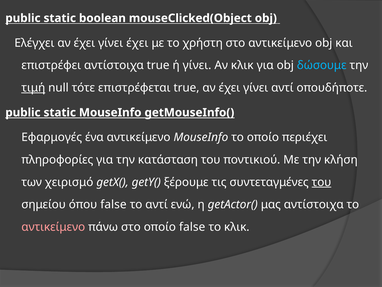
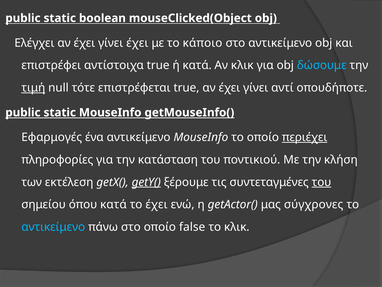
χρήστη: χρήστη -> κάποιο (203, 43)
ή γίνει: γίνει -> κατά (197, 65)
περιέχει underline: none -> present (305, 137)
χειρισμό: χειρισμό -> εκτέλεση (69, 182)
getY( underline: none -> present (146, 182)
όπου false: false -> κατά (113, 204)
το αντί: αντί -> έχει (156, 204)
μας αντίστοιχα: αντίστοιχα -> σύγχρονες (314, 204)
αντικείμενο colour: pink -> light blue (53, 227)
